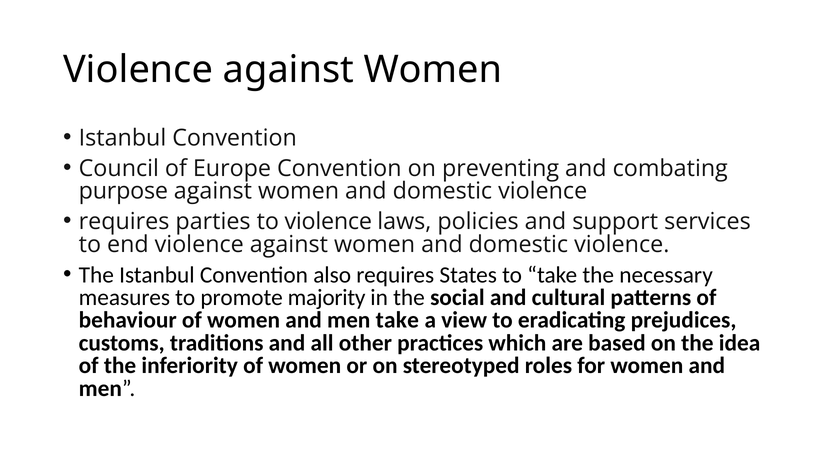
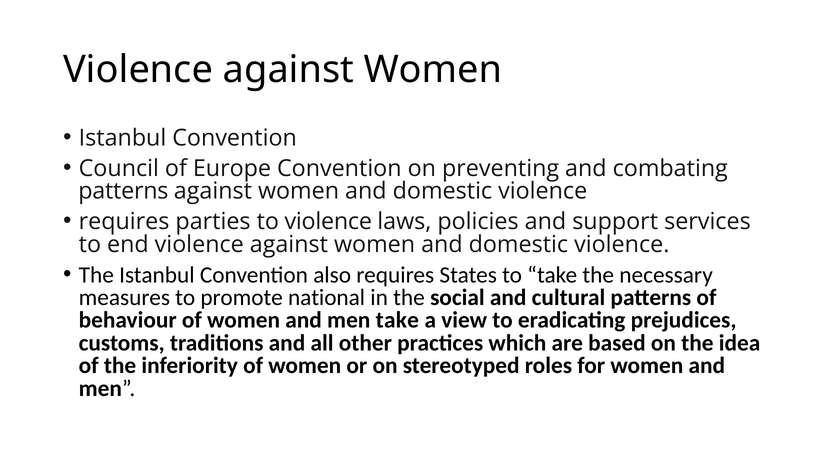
purpose: purpose -> patterns (123, 191)
majority: majority -> national (327, 297)
